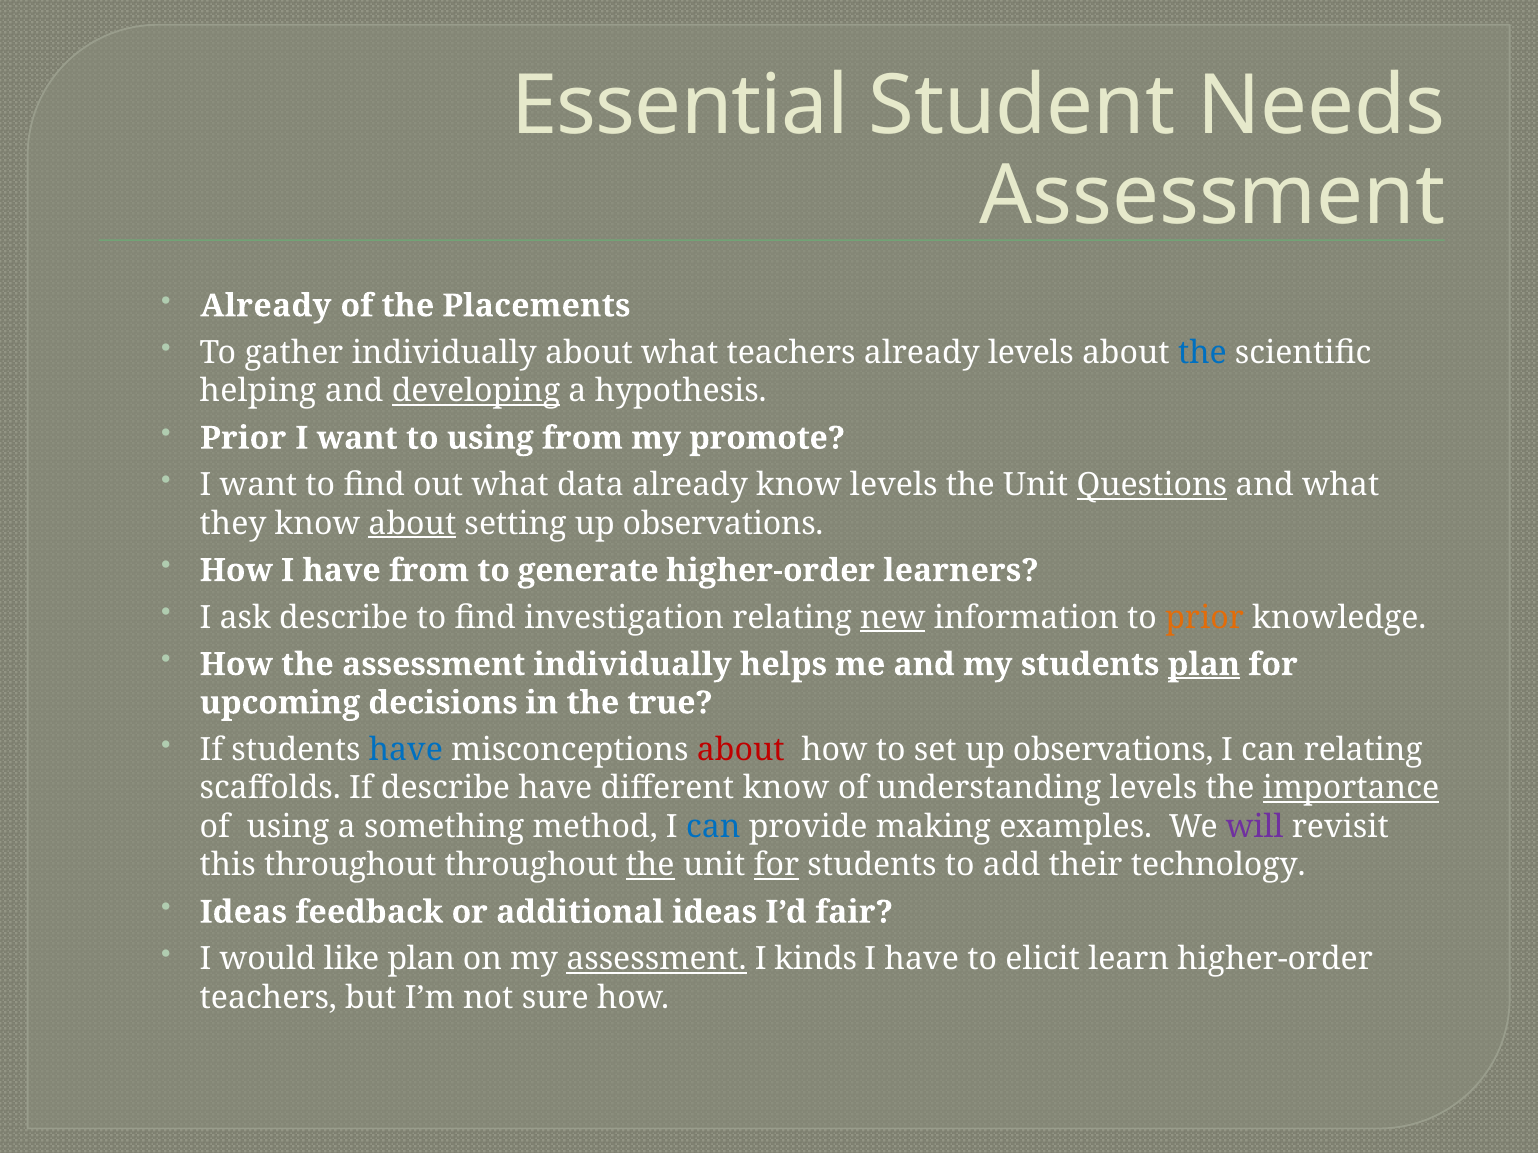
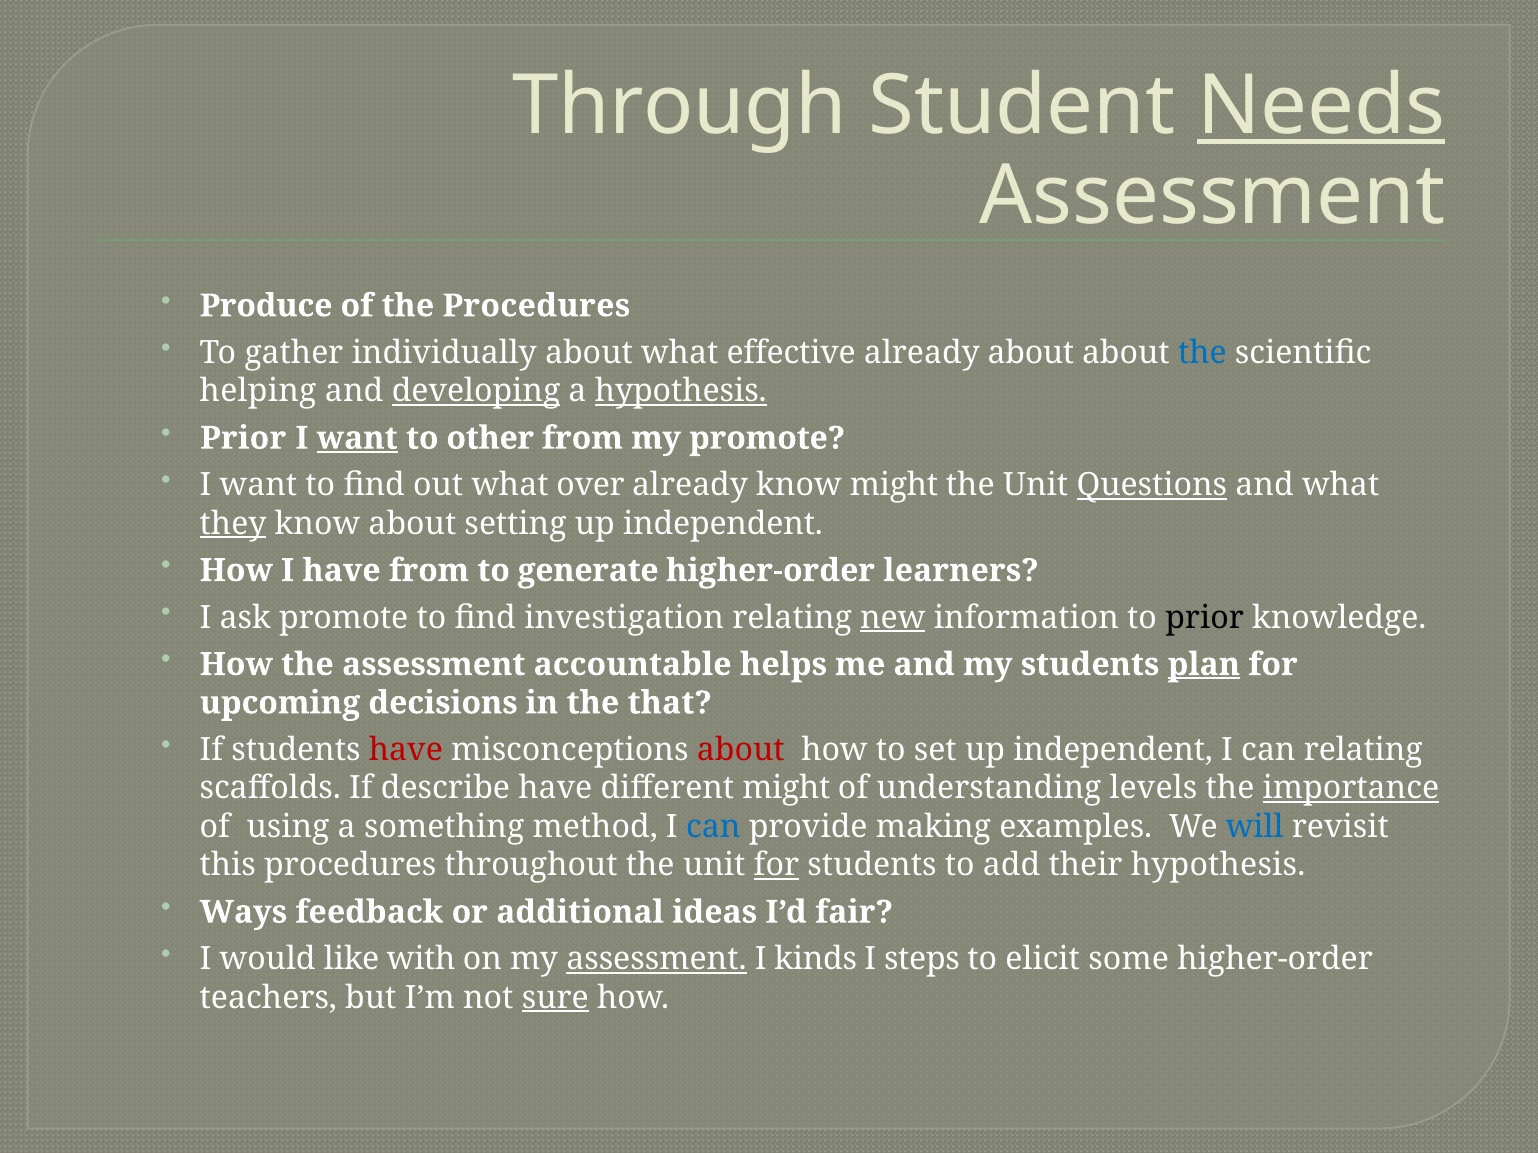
Essential: Essential -> Through (680, 106)
Needs underline: none -> present (1321, 106)
Already: Already -> Produce (266, 306)
the Placements: Placements -> Procedures (536, 306)
what teachers: teachers -> effective (791, 353)
already levels: levels -> about (1031, 353)
hypothesis underline: none -> present (681, 391)
want underline: none -> present (357, 438)
to using: using -> other (490, 438)
data: data -> over (591, 485)
know levels: levels -> might (894, 485)
they underline: none -> present (233, 524)
about underline: present -> none (412, 524)
setting up observations: observations -> independent (723, 524)
ask describe: describe -> promote (344, 618)
prior colour: orange -> black (1205, 618)
assessment individually: individually -> accountable (633, 665)
true: true -> that (670, 703)
have colour: blue -> red (406, 750)
set up observations: observations -> independent (1113, 750)
different know: know -> might (786, 789)
will colour: purple -> blue (1255, 827)
this throughout: throughout -> procedures (350, 866)
the underline: present -> none (650, 866)
their technology: technology -> hypothesis (1218, 866)
Ideas: Ideas -> Ways (243, 913)
like plan: plan -> with (421, 960)
have: have -> steps (922, 960)
learn: learn -> some (1129, 960)
sure underline: none -> present (555, 998)
